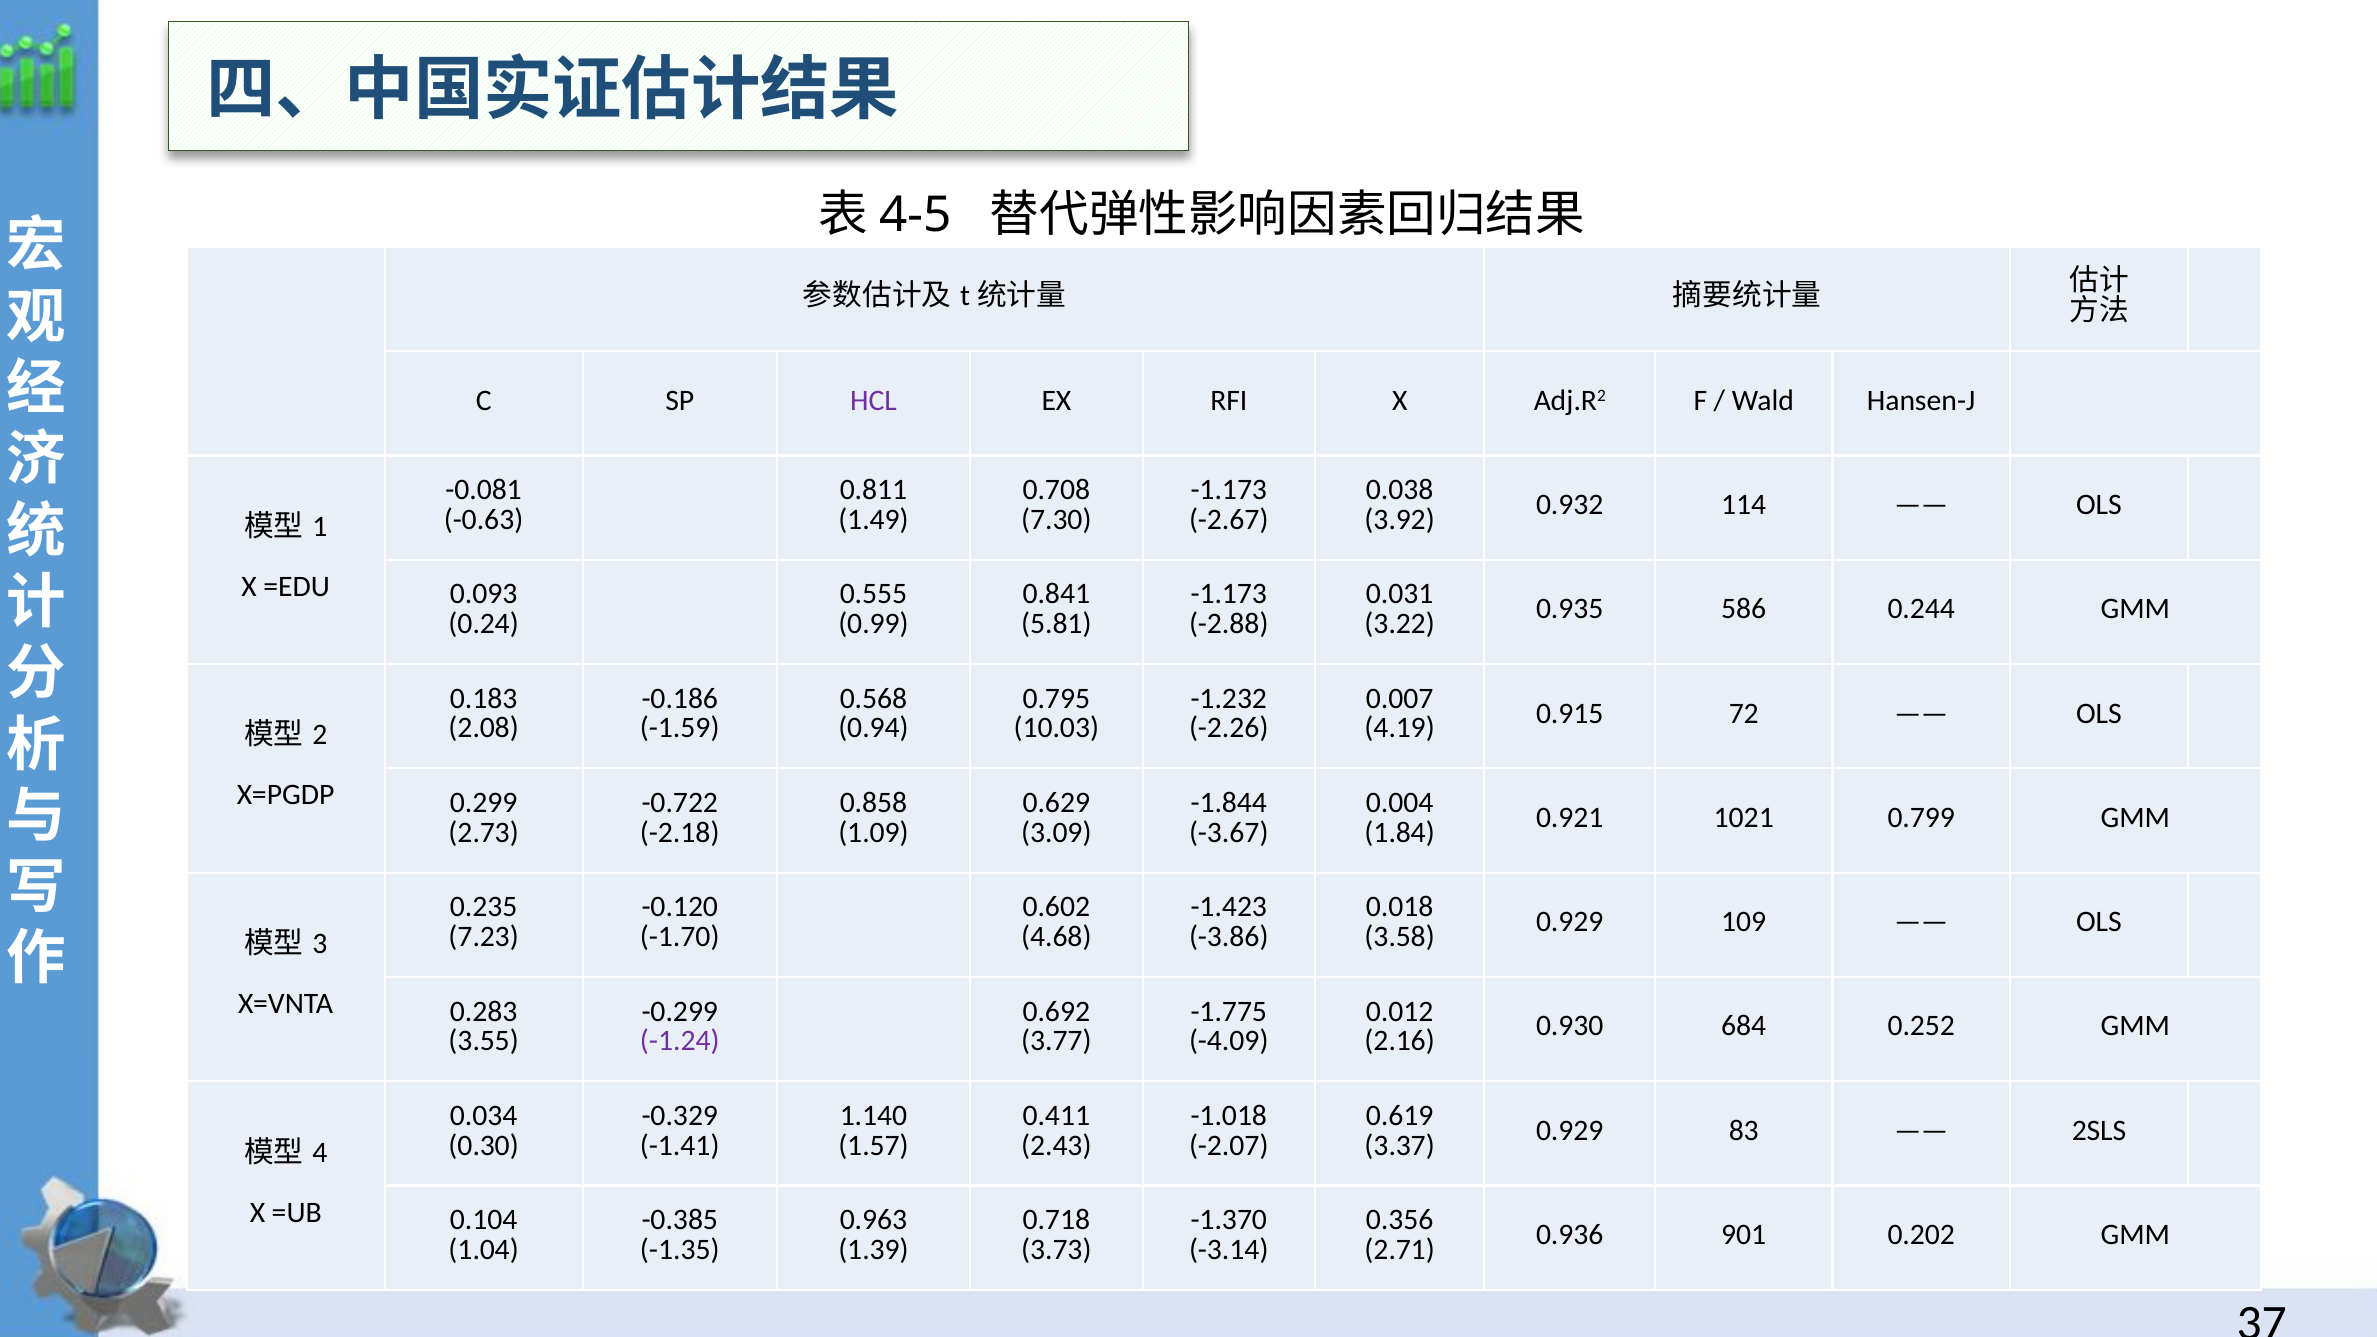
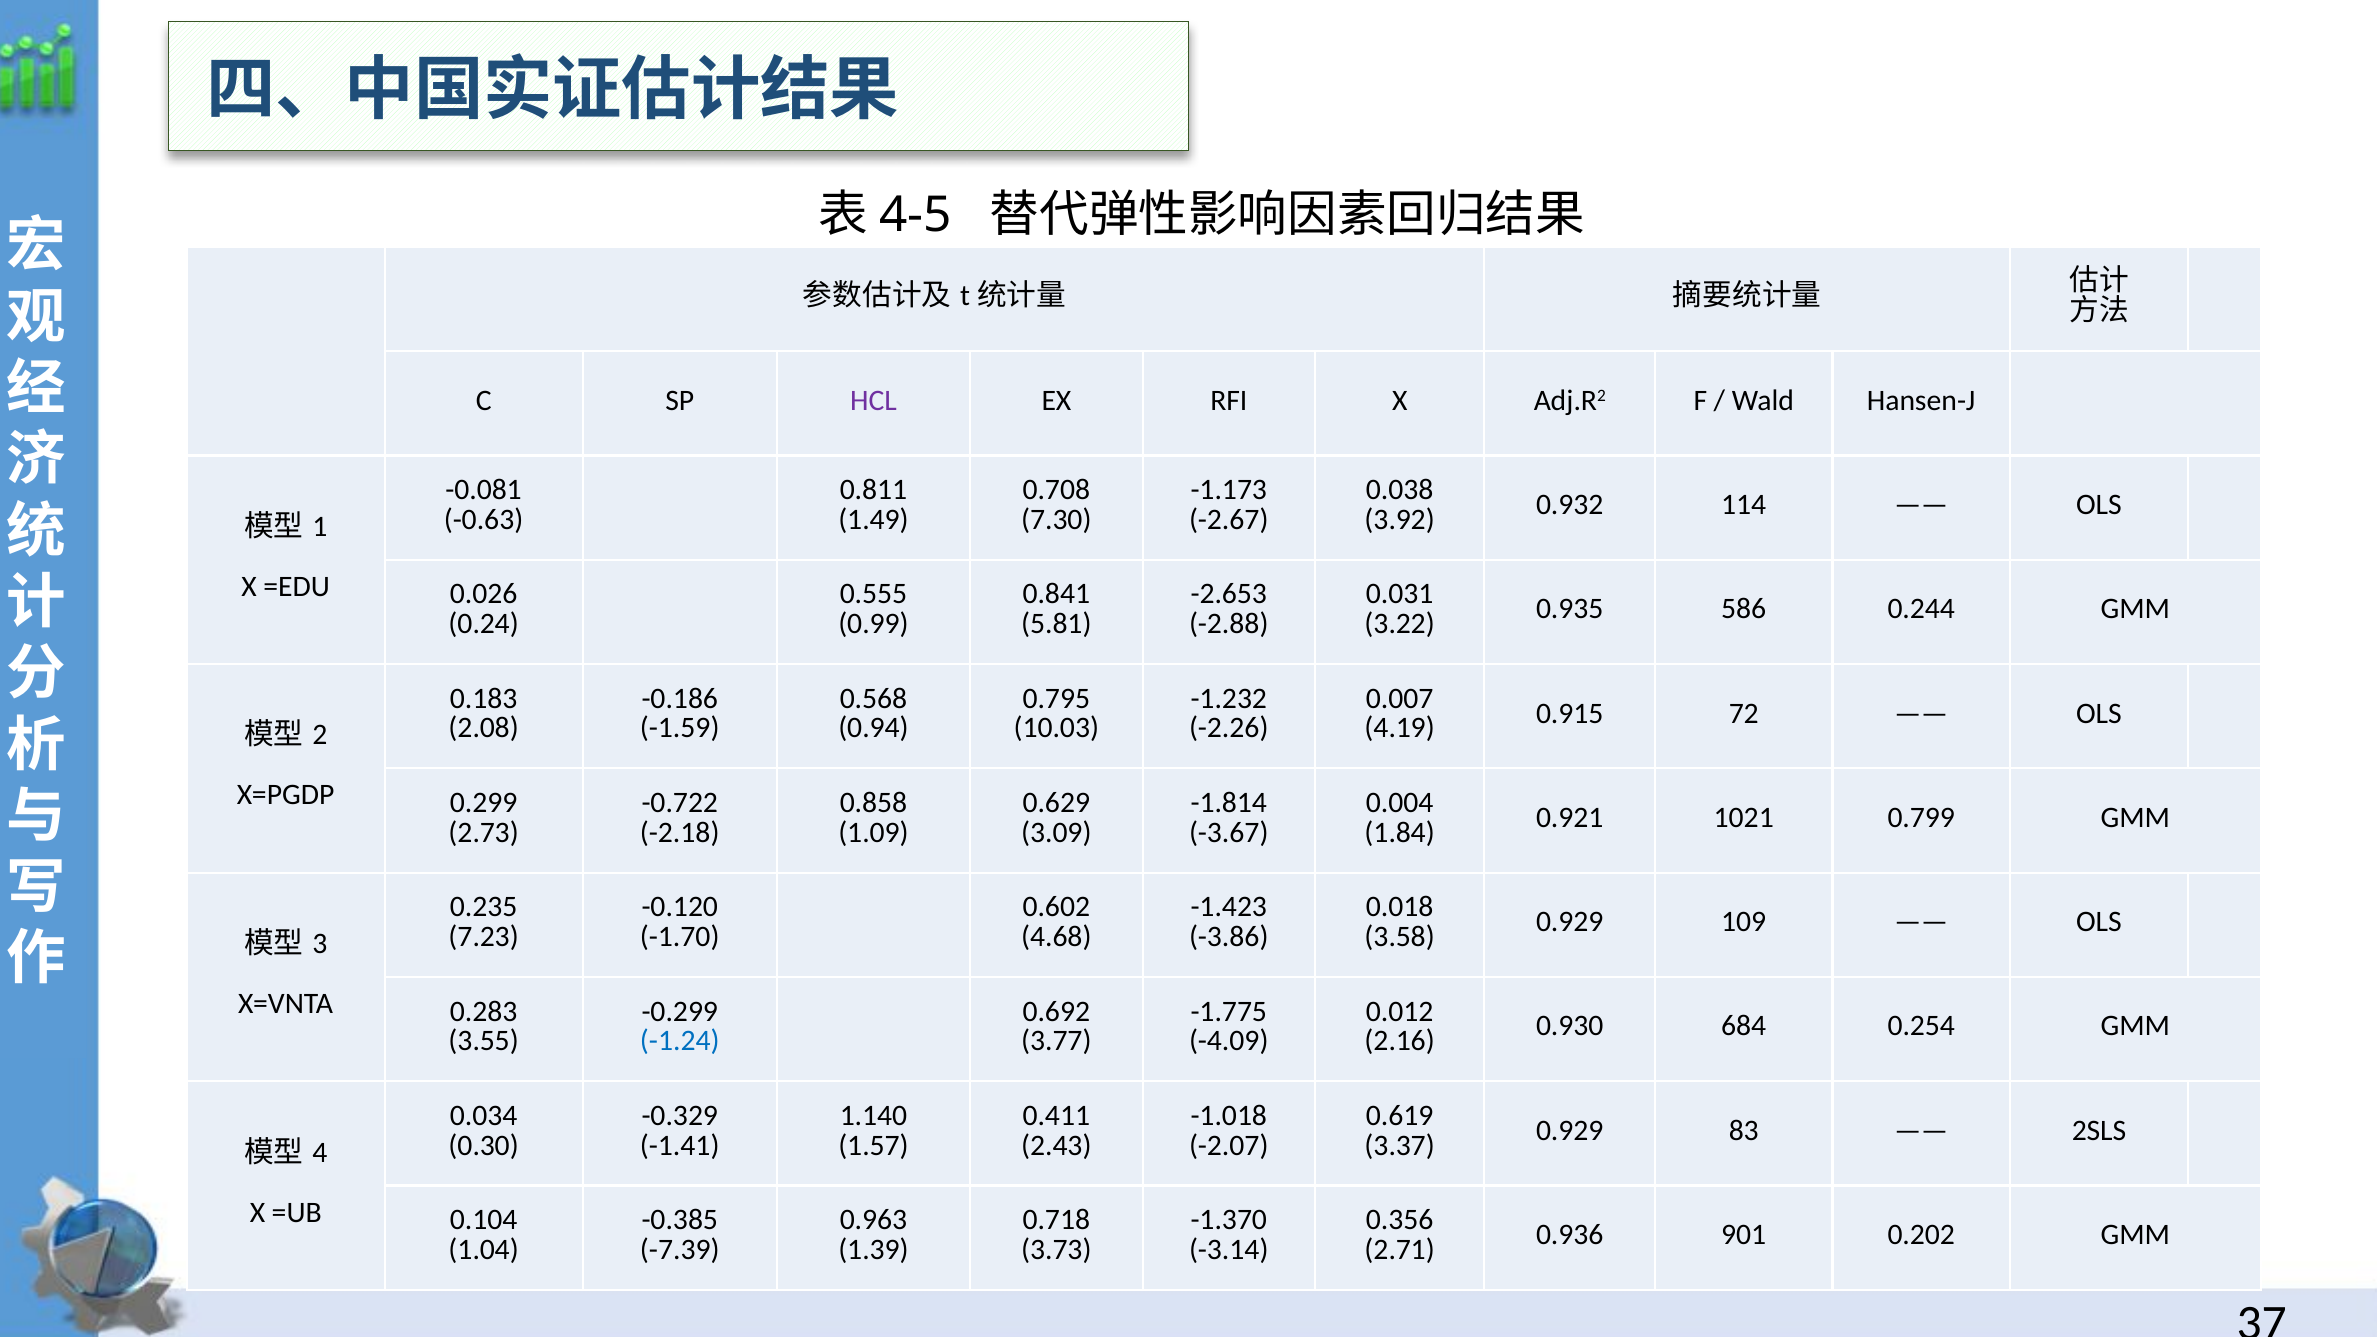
0.093: 0.093 -> 0.026 (484, 594)
-1.173: -1.173 -> -2.653 (1229, 594)
-1.844: -1.844 -> -1.814 (1229, 803)
0.252: 0.252 -> 0.254 (1921, 1026)
-1.24 colour: purple -> blue (680, 1041)
-1.35: -1.35 -> -7.39 (680, 1250)
